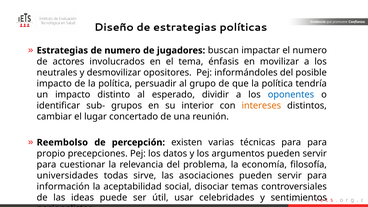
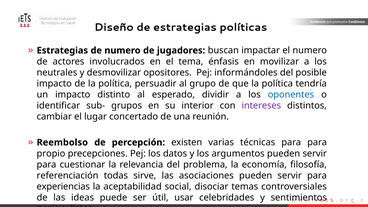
intereses colour: orange -> purple (261, 106)
universidades: universidades -> referenciación (68, 176)
información: información -> experiencias (63, 187)
